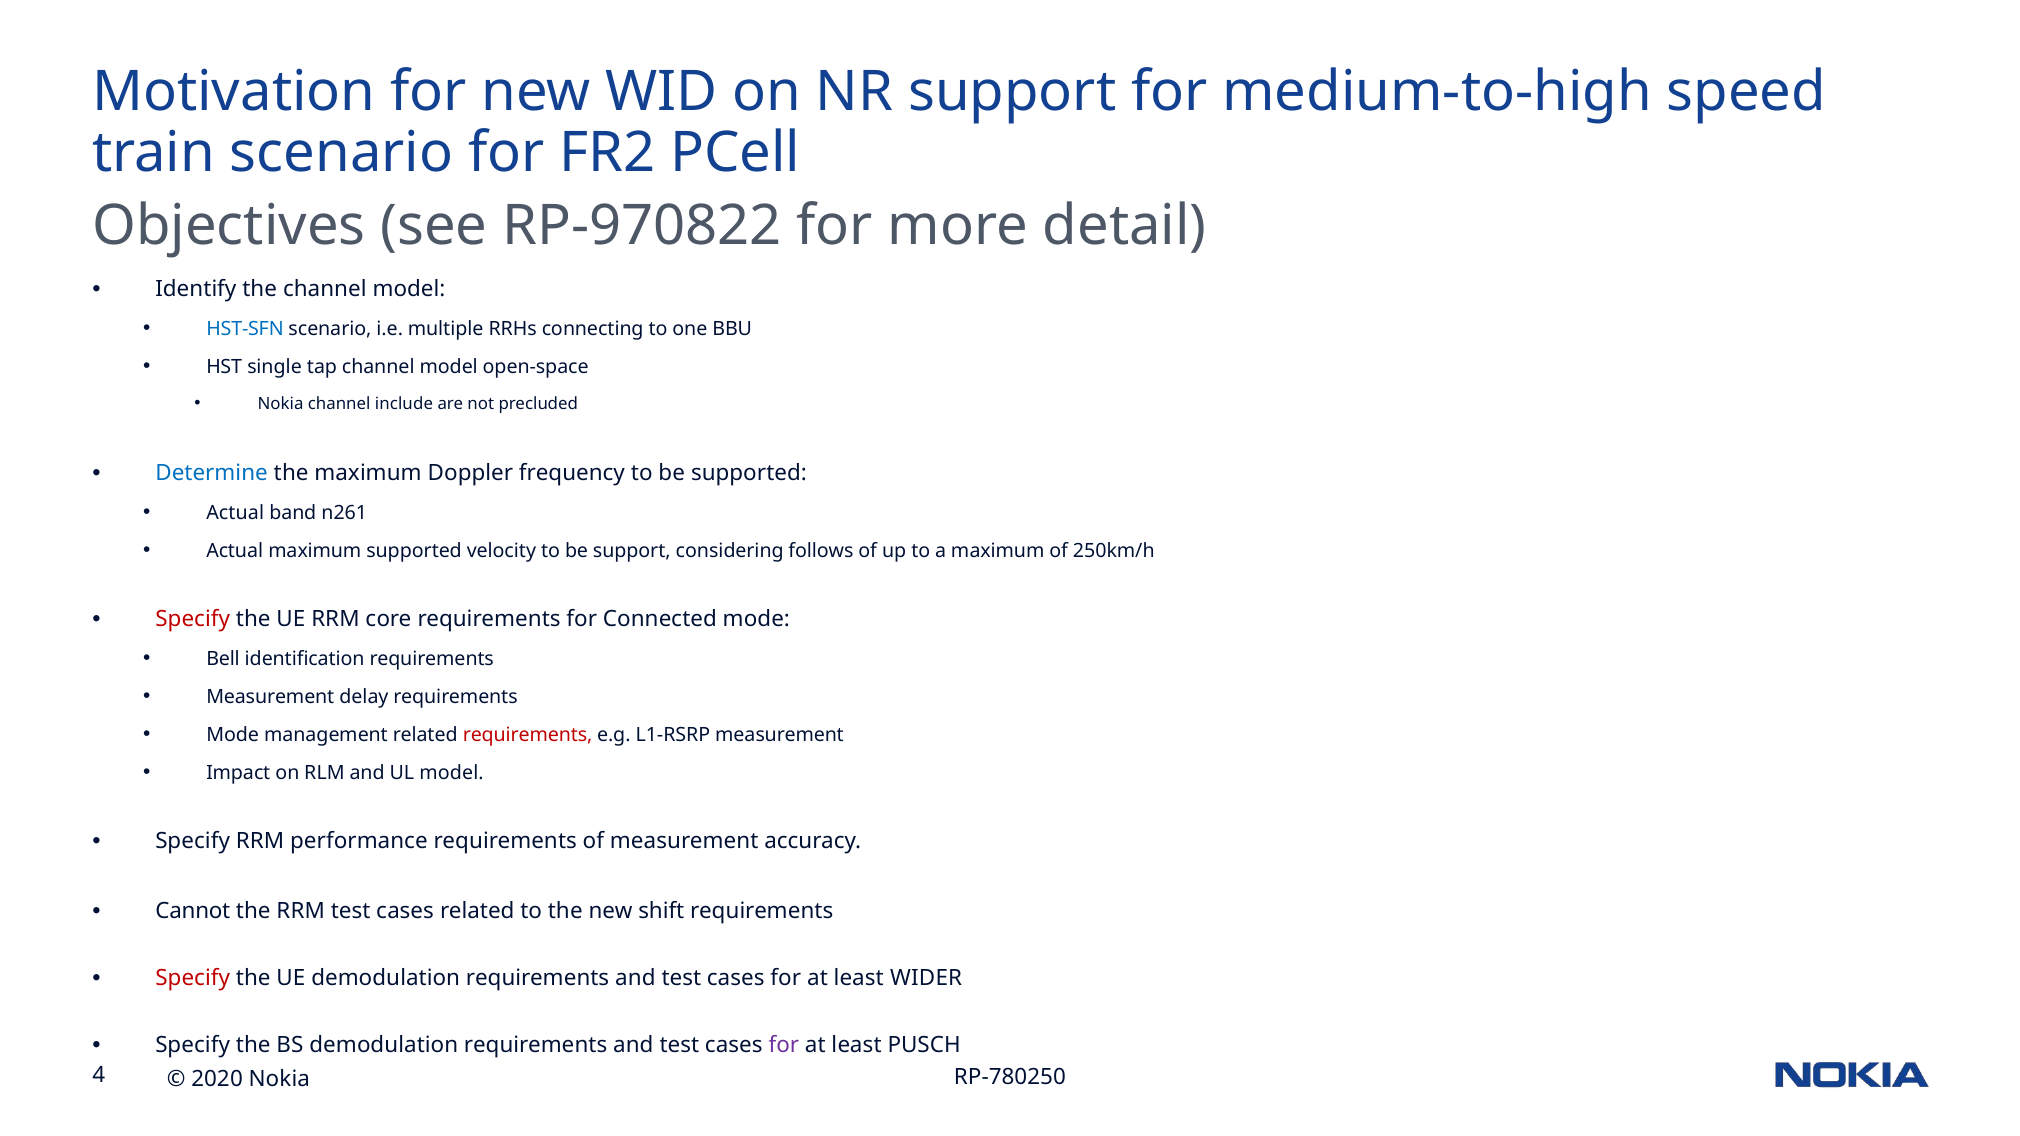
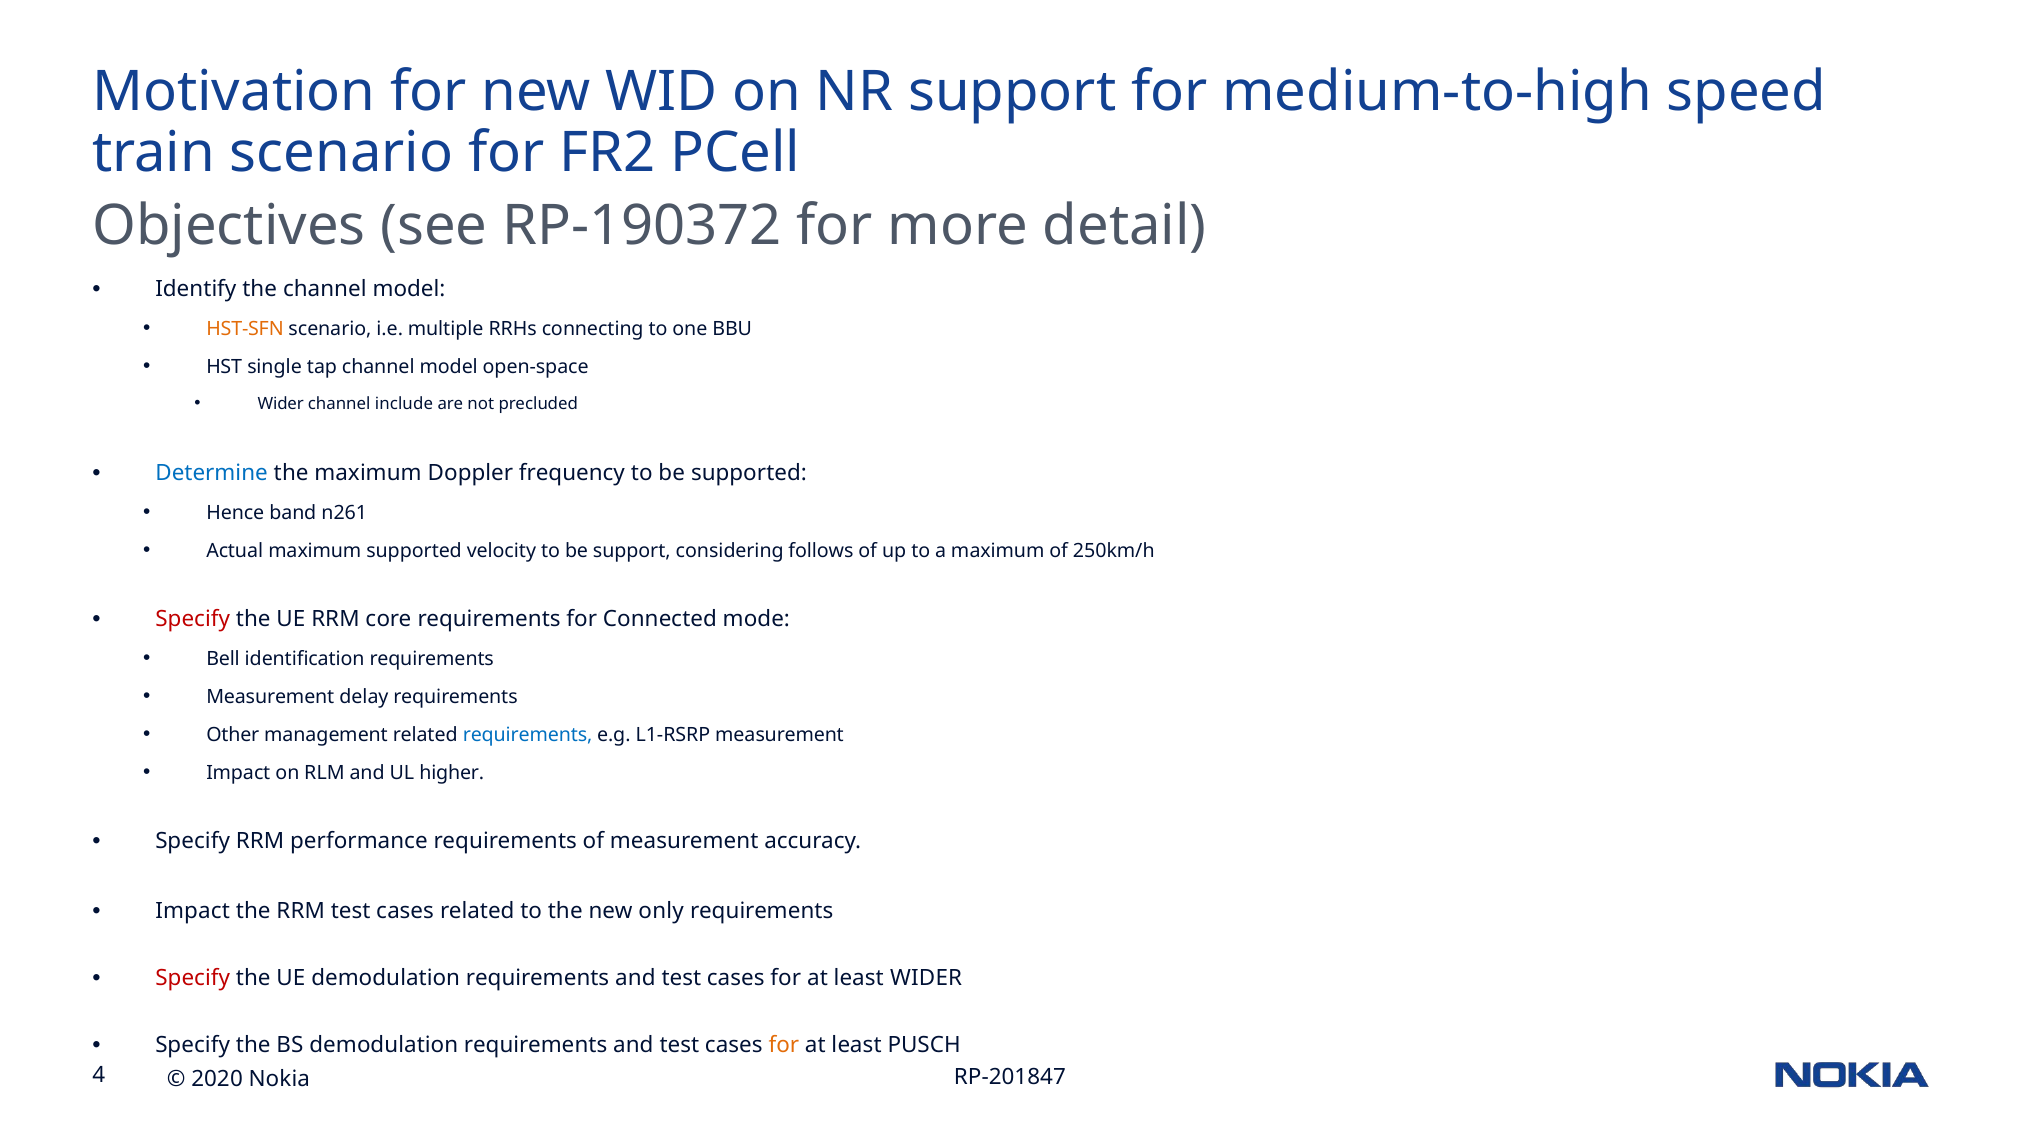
RP-970822: RP-970822 -> RP-190372 (642, 226)
HST-SFN colour: blue -> orange (245, 329)
Nokia: Nokia -> Wider (281, 404)
Actual: Actual -> Hence (235, 513)
Mode: Mode -> Other (233, 735)
requirements colour: red -> blue (528, 735)
UL model: model -> higher (452, 773)
Cannot: Cannot -> Impact (193, 912)
shift: shift -> only (661, 912)
for colour: purple -> orange (784, 1046)
RP-780250: RP-780250 -> RP-201847 (1010, 1077)
